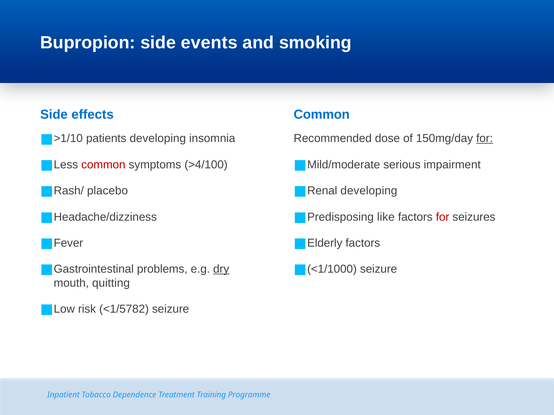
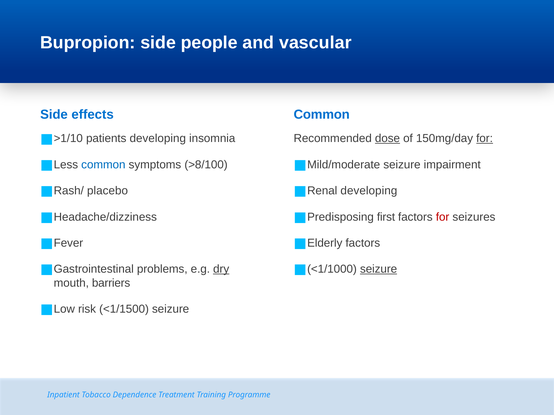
events: events -> people (209, 43)
smoking: smoking -> vascular (315, 43)
dose underline: none -> present (387, 139)
common colour: red -> blue (103, 165)
>4/100: >4/100 -> >8/100 (206, 165)
serious: serious -> seizure (402, 165)
like: like -> first (386, 217)
seizure underline: none -> present (379, 269)
quitting: quitting -> barriers (111, 283)
<1/5782: <1/5782 -> <1/1500 (124, 309)
